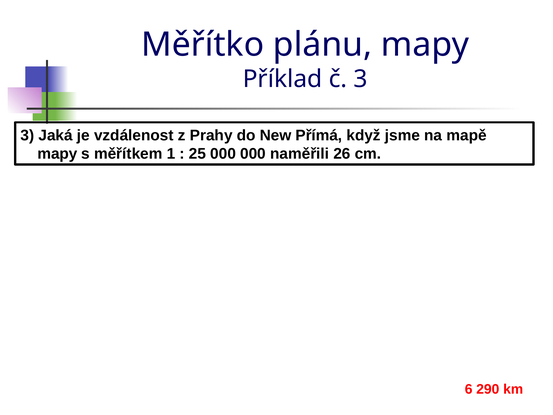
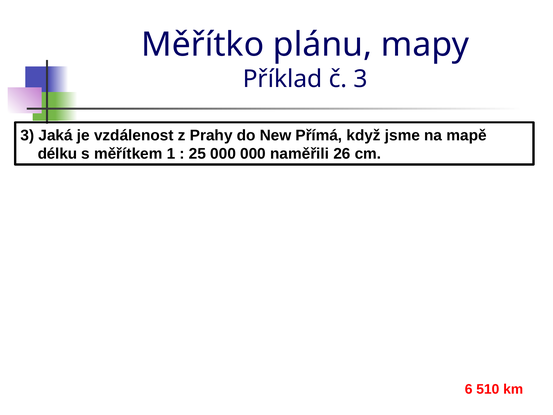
mapy: mapy -> délku (57, 154)
290: 290 -> 510 (488, 389)
